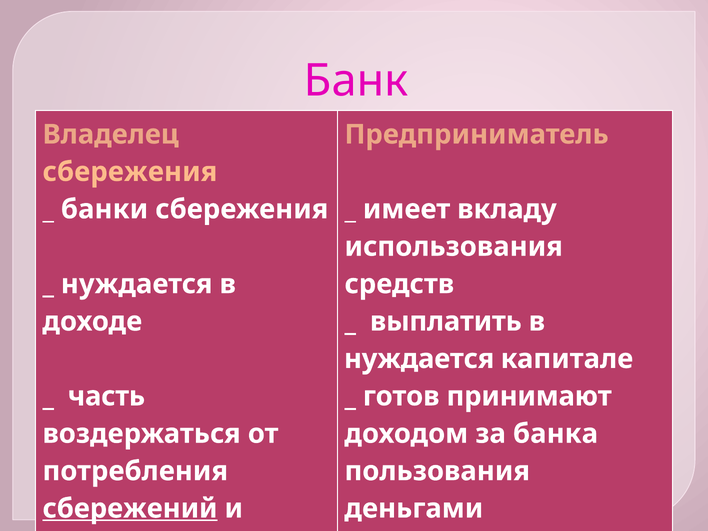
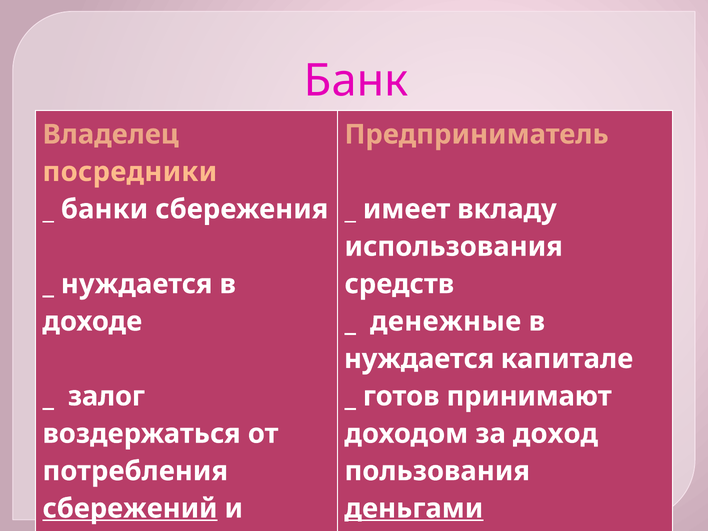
сбережения: сбережения -> посредники (130, 172)
выплатить: выплатить -> денежные (446, 321)
часть: часть -> залог (106, 396)
банка: банка -> доход (556, 434)
деньгами underline: none -> present (414, 509)
